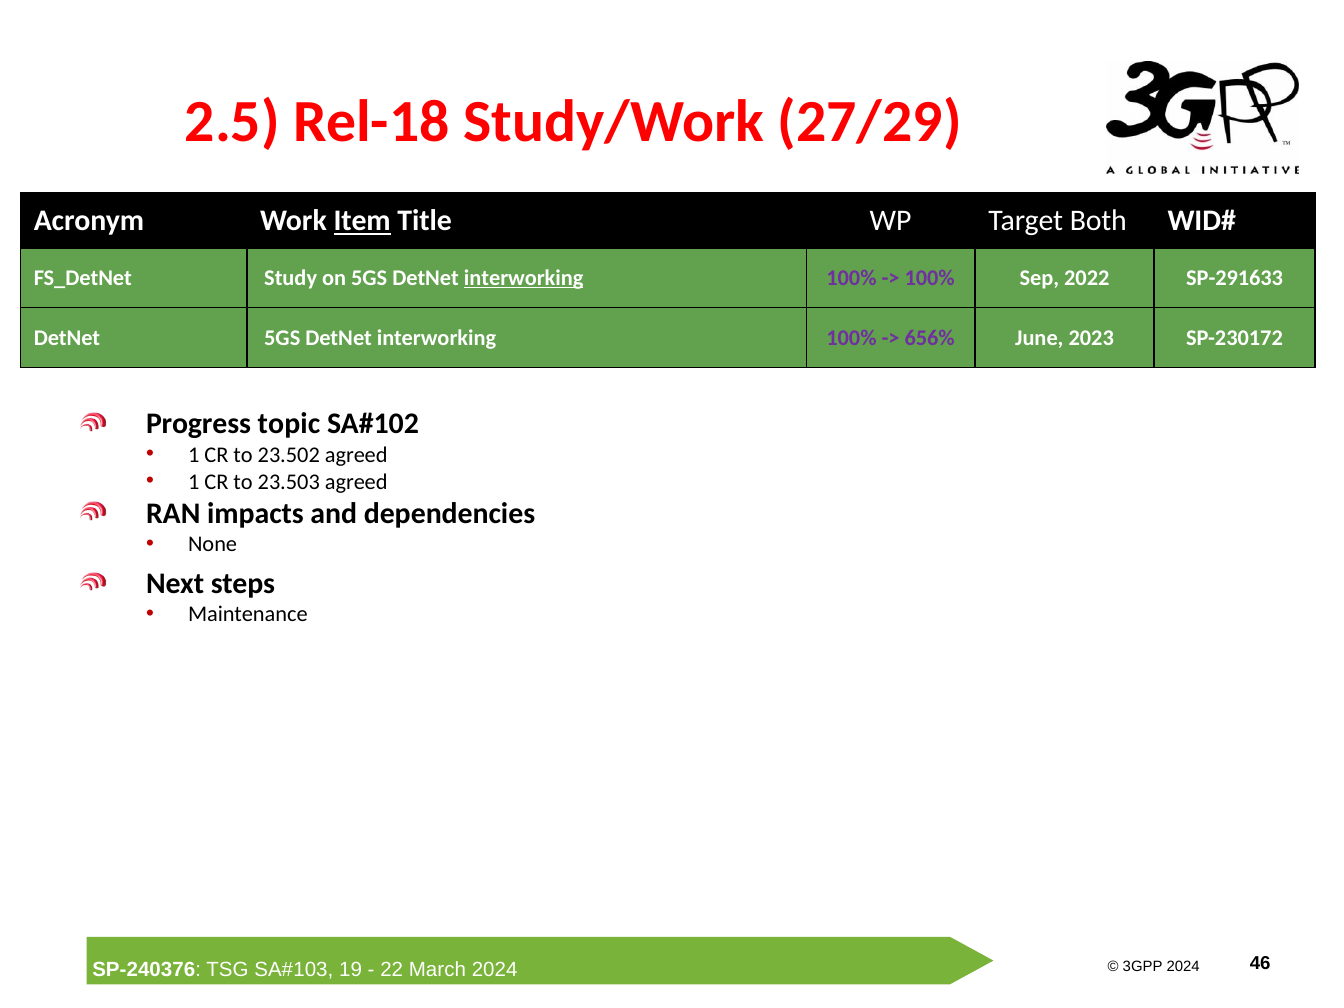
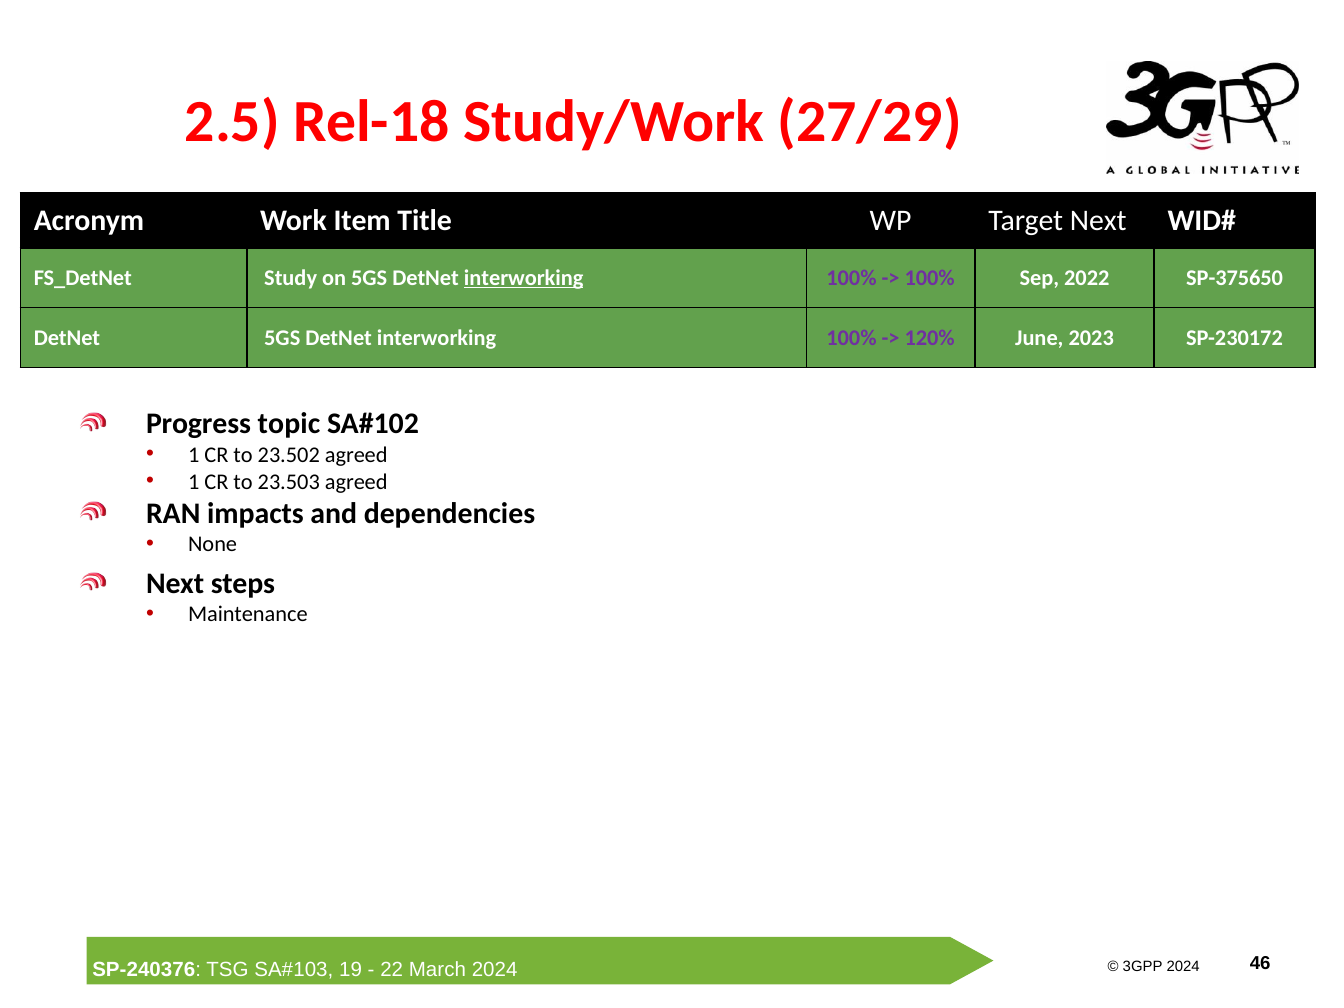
Item underline: present -> none (362, 221)
Target Both: Both -> Next (1098, 221)
SP-291633: SP-291633 -> SP-375650 (1235, 278)
656%: 656% -> 120% (930, 338)
